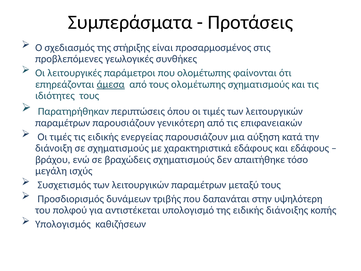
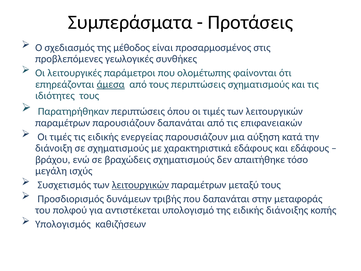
στήριξης: στήριξης -> μέθοδος (132, 48)
τους ολομέτωπης: ολομέτωπης -> περιπτώσεις (198, 84)
παρουσιάζουν γενικότερη: γενικότερη -> δαπανάται (181, 123)
λειτουργικών underline: none -> present (140, 185)
υψηλότερη: υψηλότερη -> μεταφοράς (298, 199)
